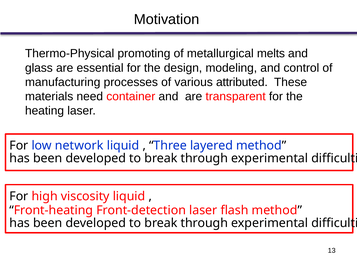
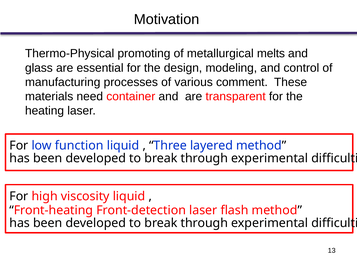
attributed: attributed -> comment (242, 82)
network: network -> function (79, 145)
